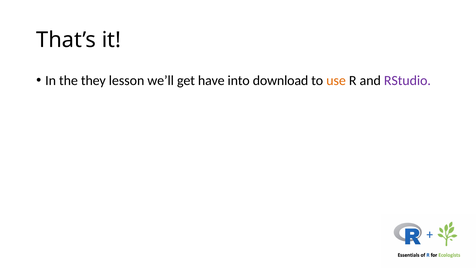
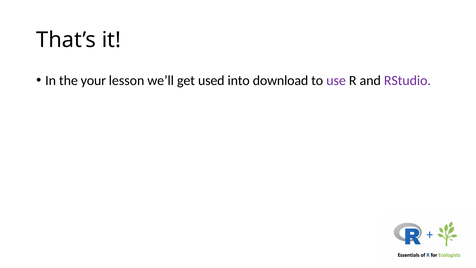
they: they -> your (93, 80)
have: have -> used (211, 80)
use colour: orange -> purple (336, 80)
